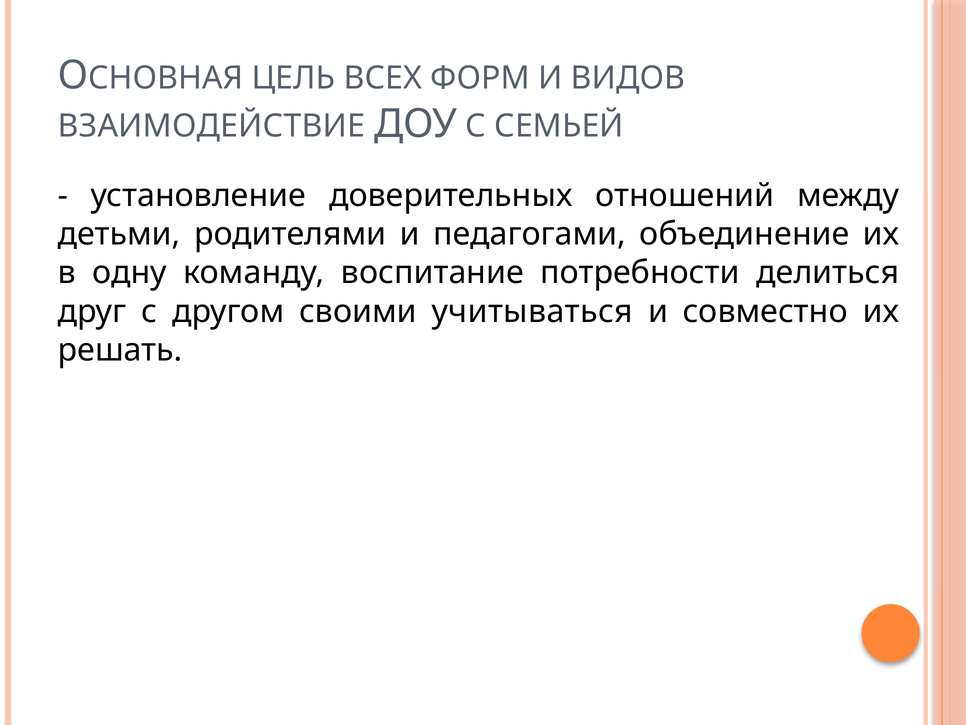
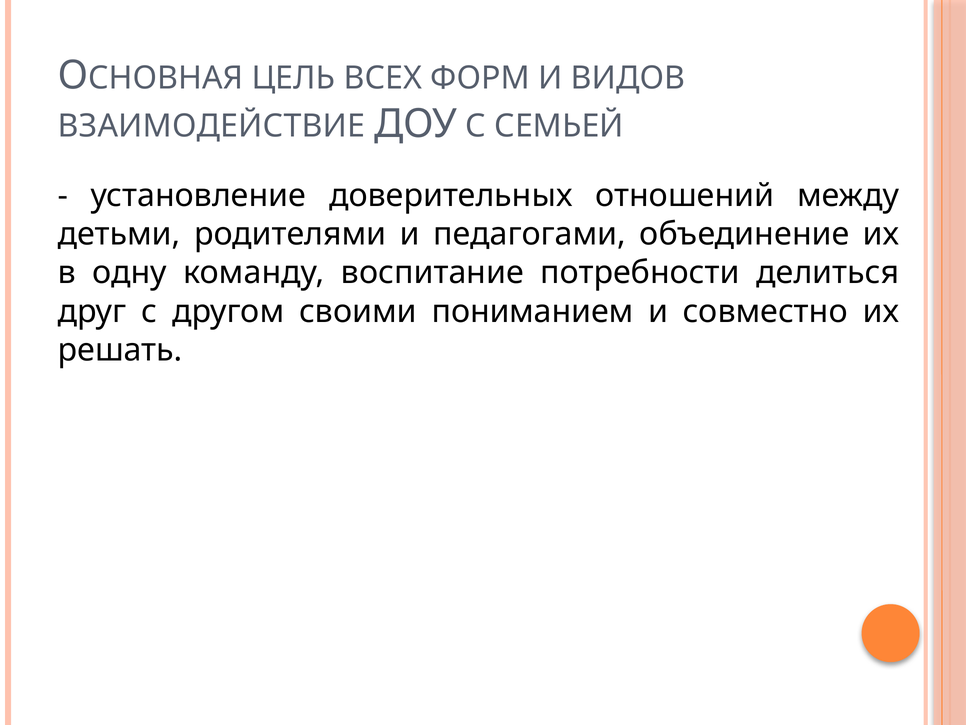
учитываться: учитываться -> пониманием (533, 311)
